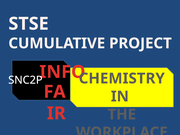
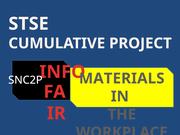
CHEMISTRY: CHEMISTRY -> MATERIALS (122, 78)
